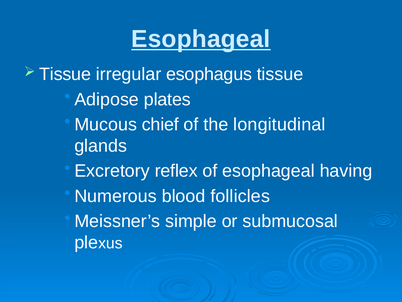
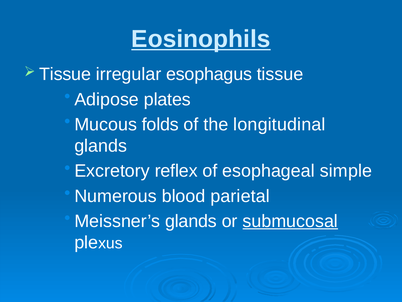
Esophageal: Esophageal -> Eosinophils (201, 39)
chief: chief -> folds (160, 124)
having: having -> simple (346, 171)
follicles: follicles -> parietal (240, 196)
Meissner’s simple: simple -> glands (191, 221)
submucosal underline: none -> present (290, 221)
